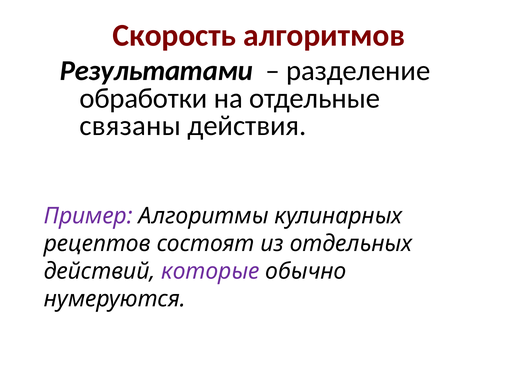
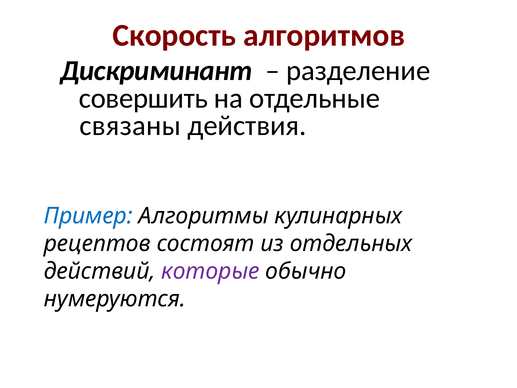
Результатами: Результатами -> Дискриминант (156, 71)
обработки: обработки -> совершить (144, 98)
Пример colour: purple -> blue (88, 216)
